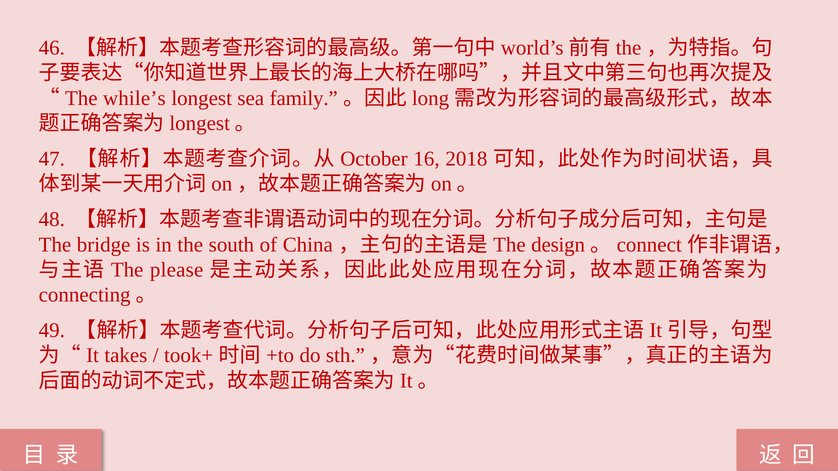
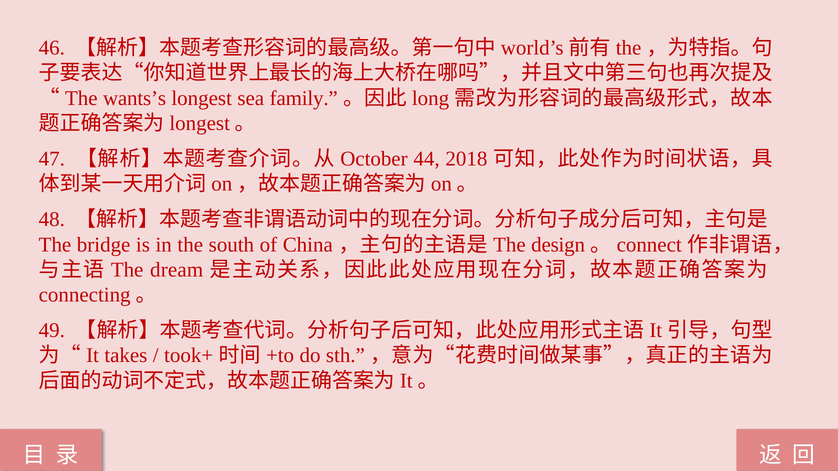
while’s: while’s -> wants’s (135, 98)
16: 16 -> 44 (427, 159)
please: please -> dream (177, 270)
